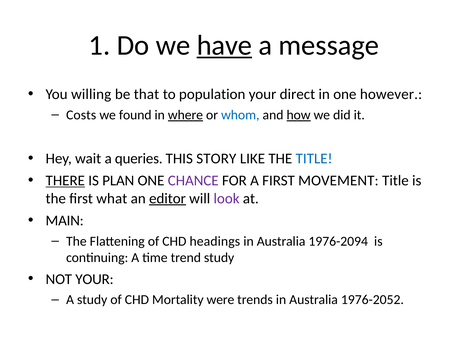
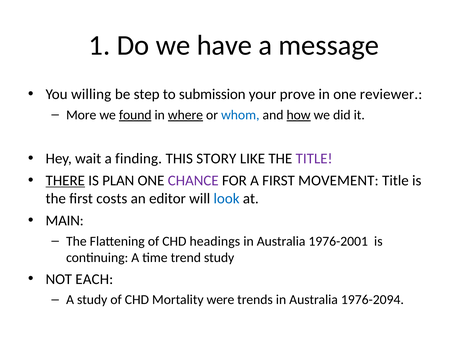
have underline: present -> none (224, 45)
that: that -> step (147, 94)
population: population -> submission (212, 94)
direct: direct -> prove (297, 94)
however: however -> reviewer (391, 94)
Costs: Costs -> More (81, 115)
found underline: none -> present (135, 115)
queries: queries -> finding (139, 158)
TITLE colour: blue -> purple (314, 158)
what: what -> costs (112, 198)
editor underline: present -> none (168, 198)
look colour: purple -> blue (227, 198)
1976-2094: 1976-2094 -> 1976-2001 (338, 241)
NOT YOUR: YOUR -> EACH (94, 279)
1976-2052: 1976-2052 -> 1976-2094 (372, 300)
